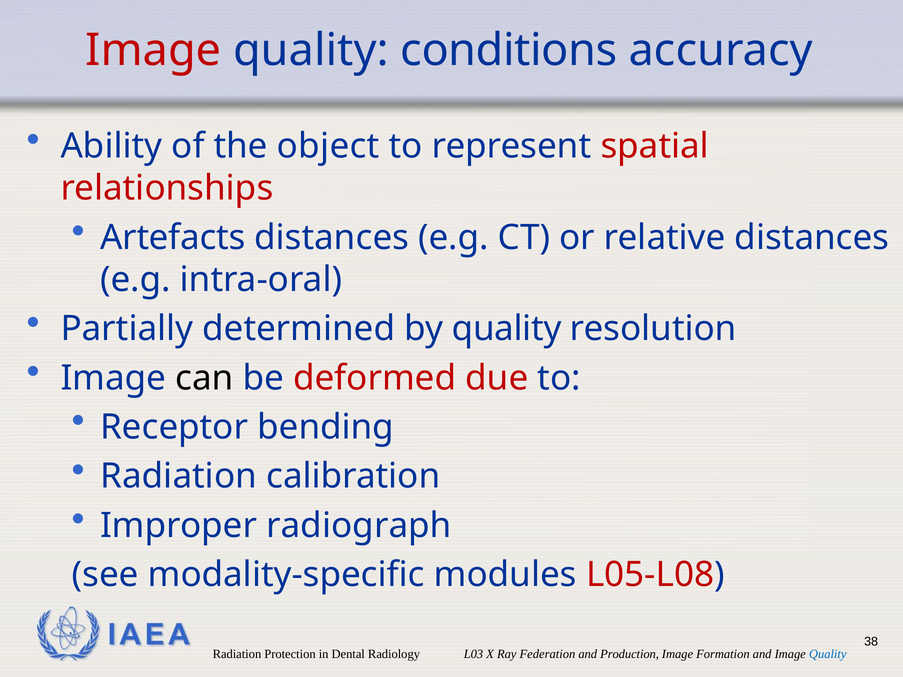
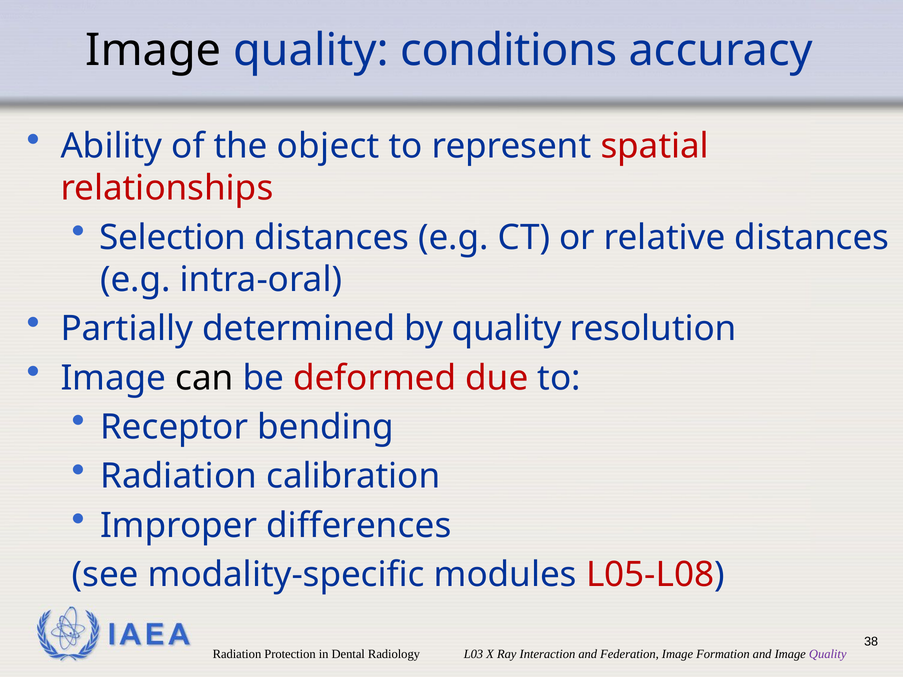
Image colour: red -> black (153, 50)
Artefacts: Artefacts -> Selection (173, 238)
radiograph: radiograph -> differences (359, 526)
Federation: Federation -> Interaction (547, 654)
Production: Production -> Federation (630, 654)
Quality colour: blue -> purple (828, 654)
